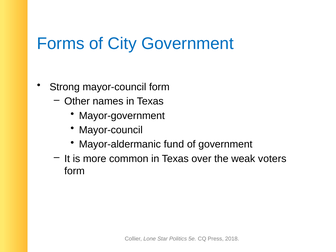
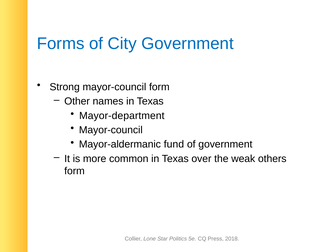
Mayor-government: Mayor-government -> Mayor-department (122, 116)
voters: voters -> others (272, 159)
